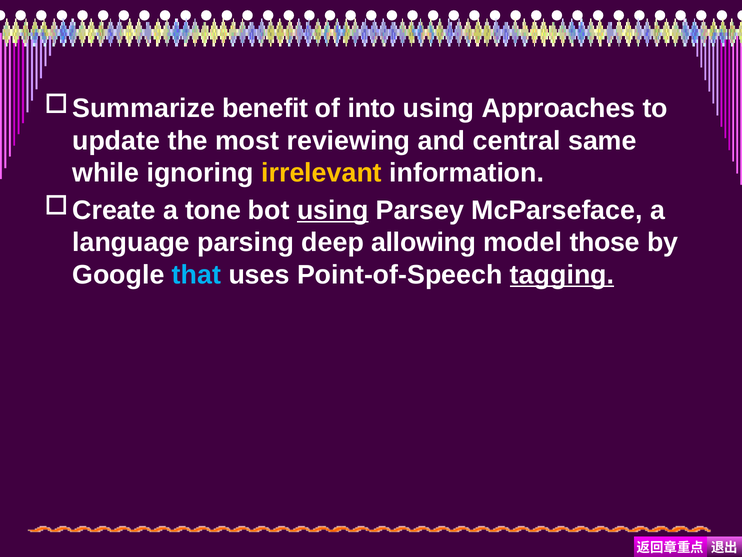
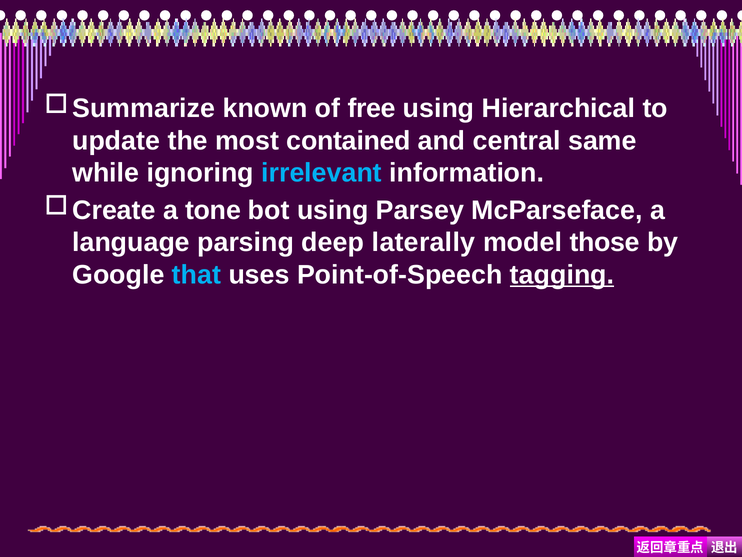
benefit: benefit -> known (265, 108)
into: into -> free (372, 108)
Approaches: Approaches -> Hierarchical (558, 108)
reviewing: reviewing -> contained (349, 141)
irrelevant colour: yellow -> light blue (322, 173)
using underline: present -> none (333, 210)
allowing: allowing -> laterally (424, 242)
